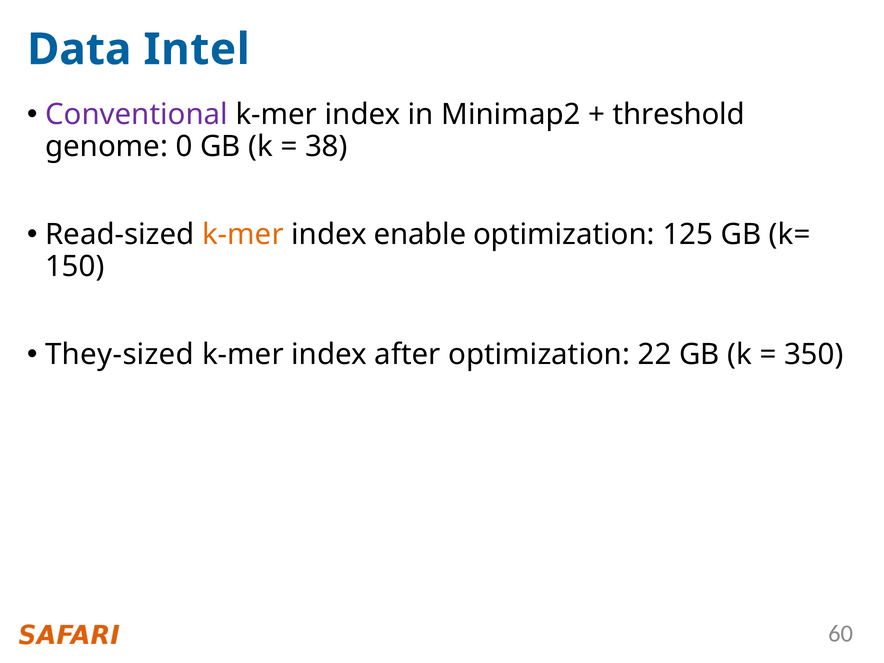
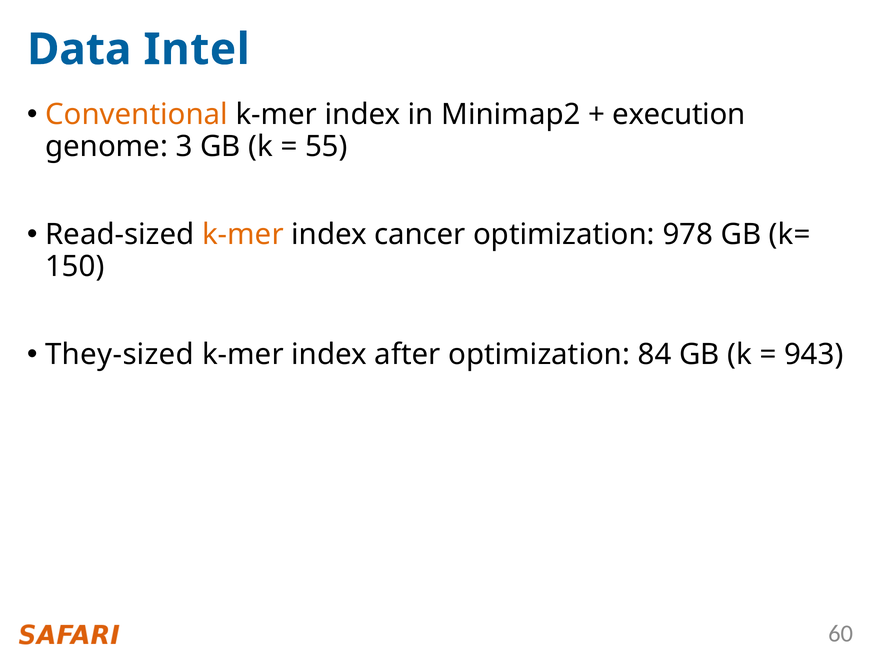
Conventional colour: purple -> orange (137, 115)
threshold: threshold -> execution (679, 115)
0: 0 -> 3 (184, 146)
38: 38 -> 55 (326, 146)
enable: enable -> cancer (420, 235)
125: 125 -> 978 (688, 235)
22: 22 -> 84 (655, 355)
350: 350 -> 943 (814, 355)
